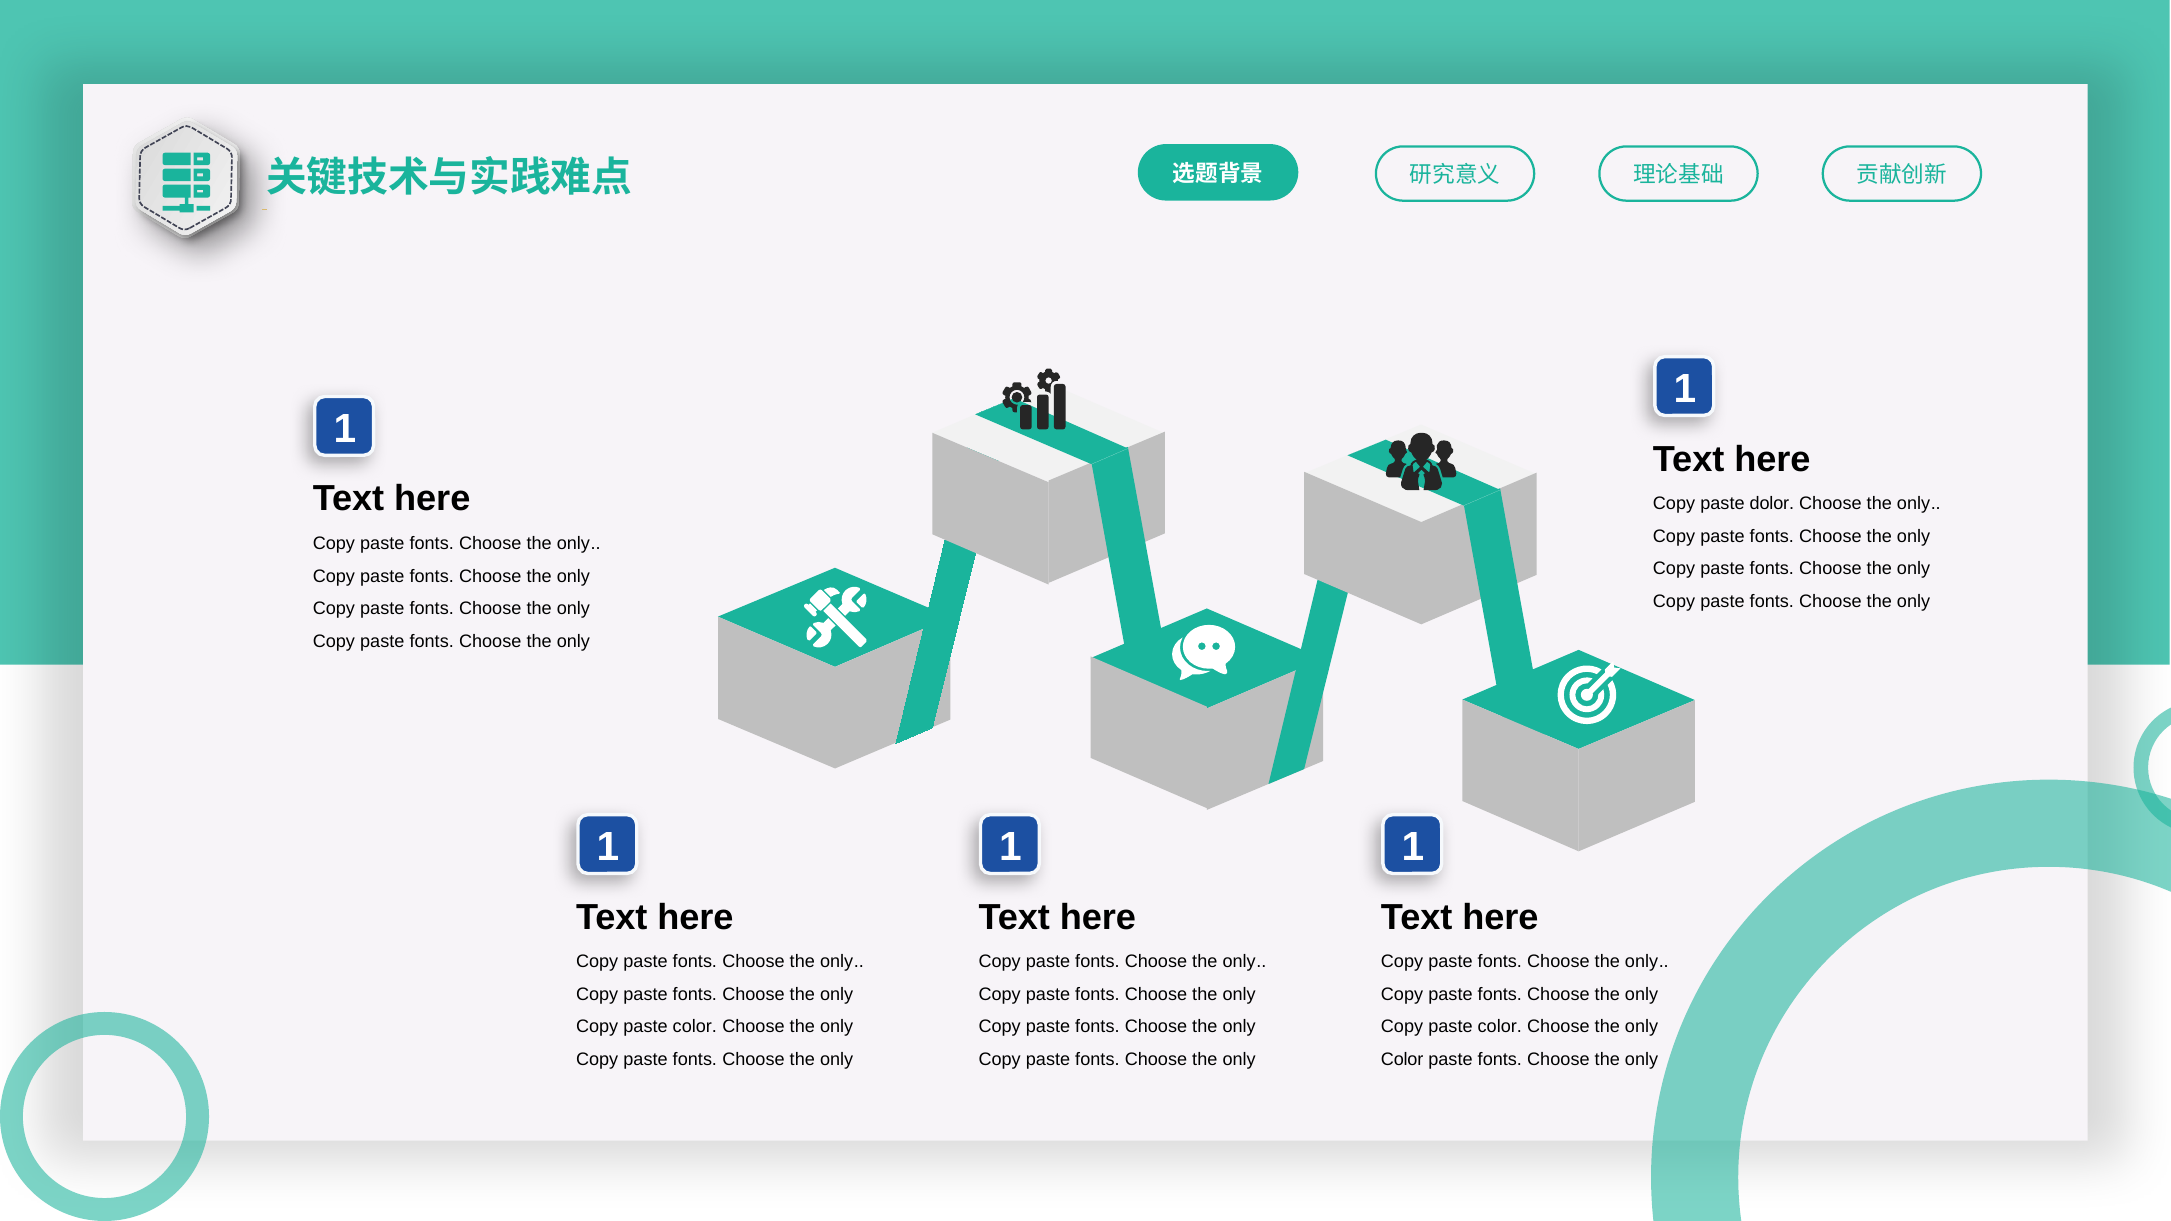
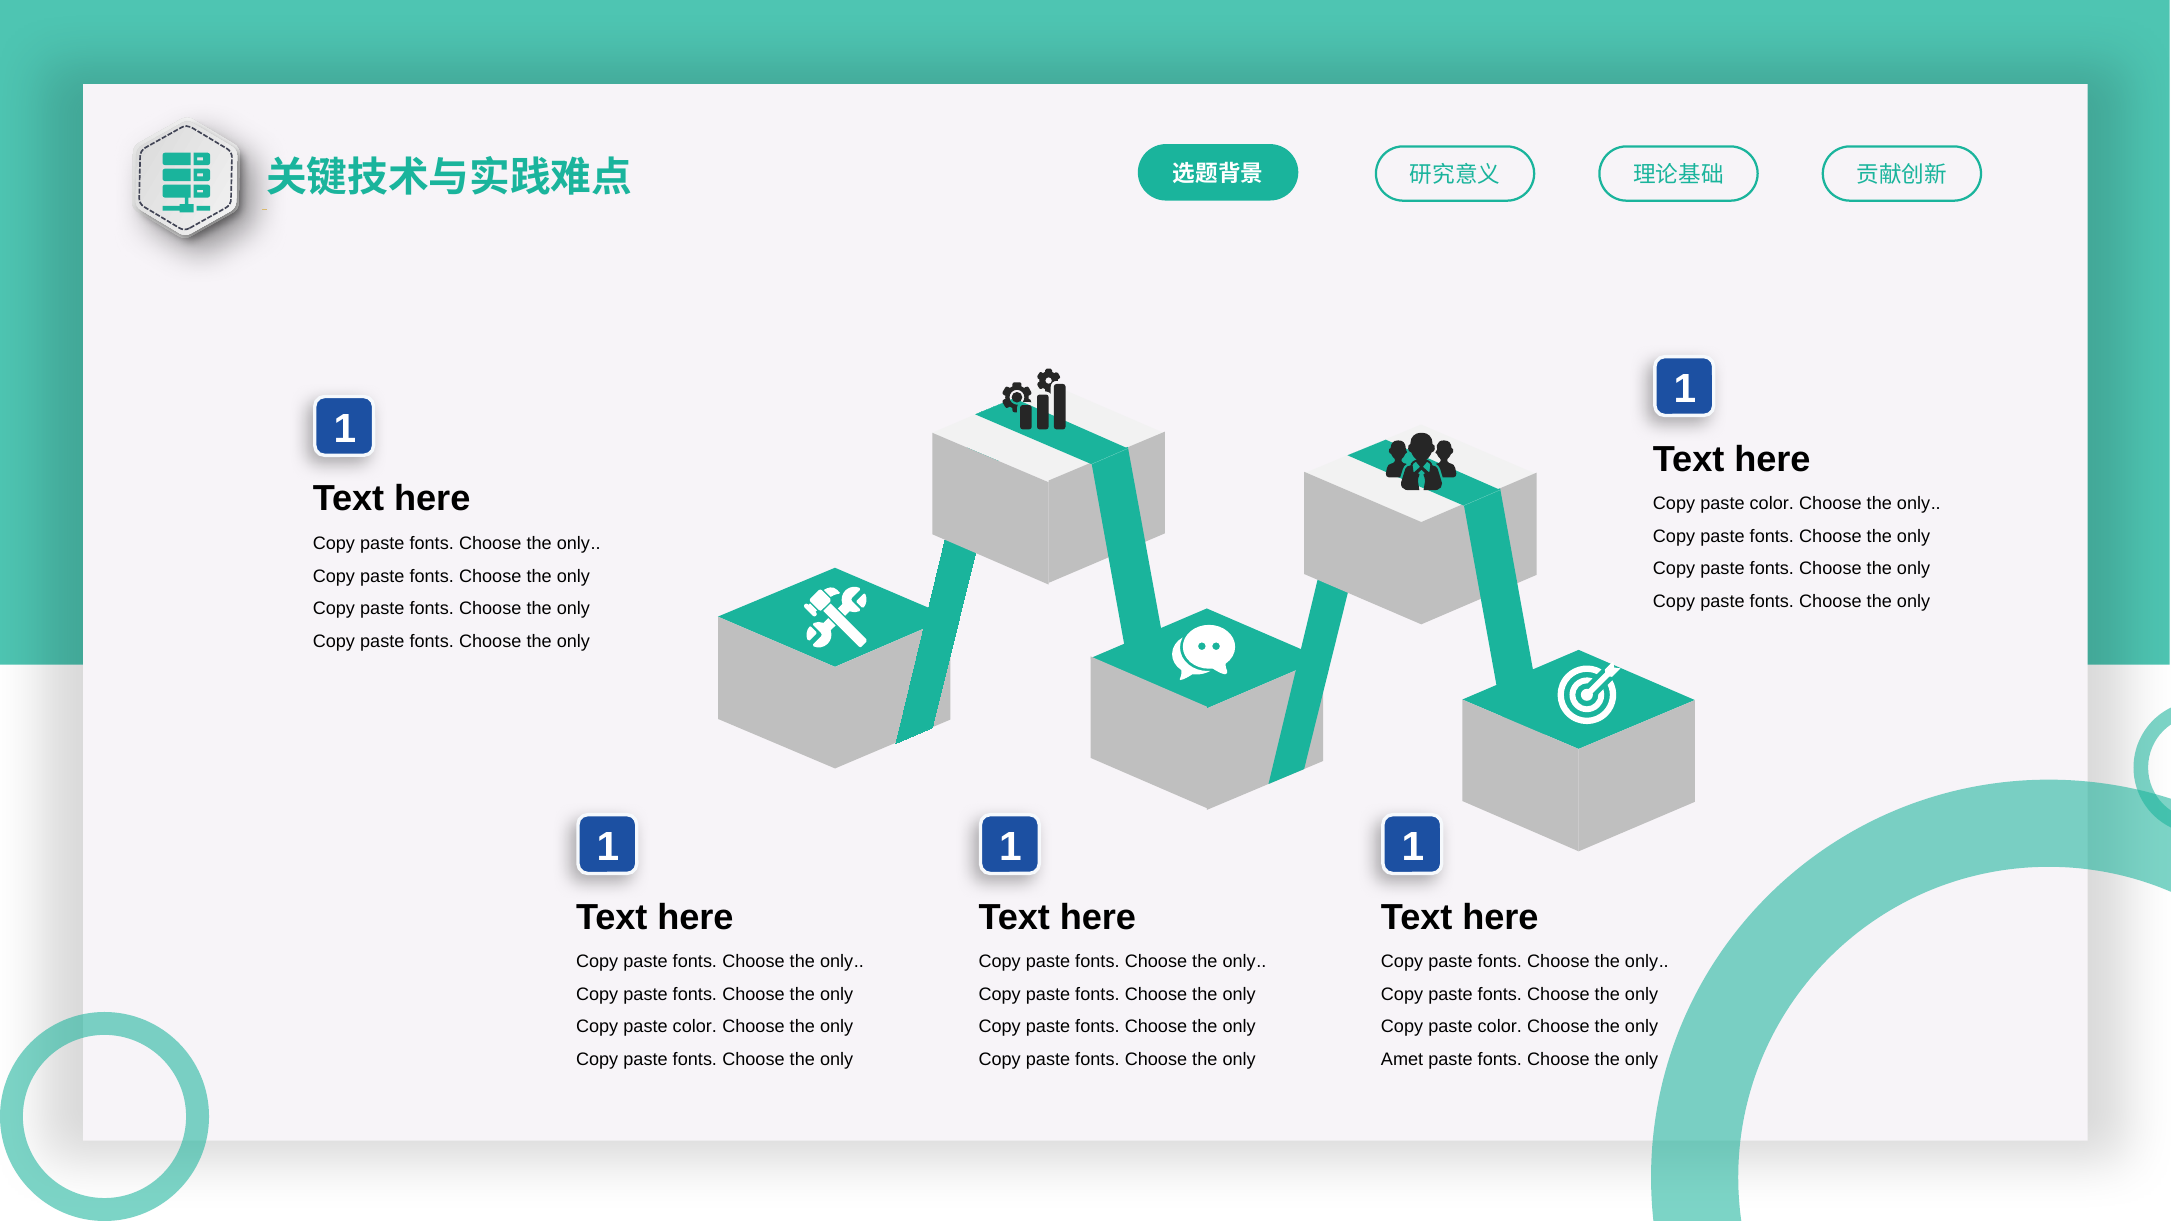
dolor: dolor -> color (1772, 504)
Color: Color -> Amet (1402, 1060)
